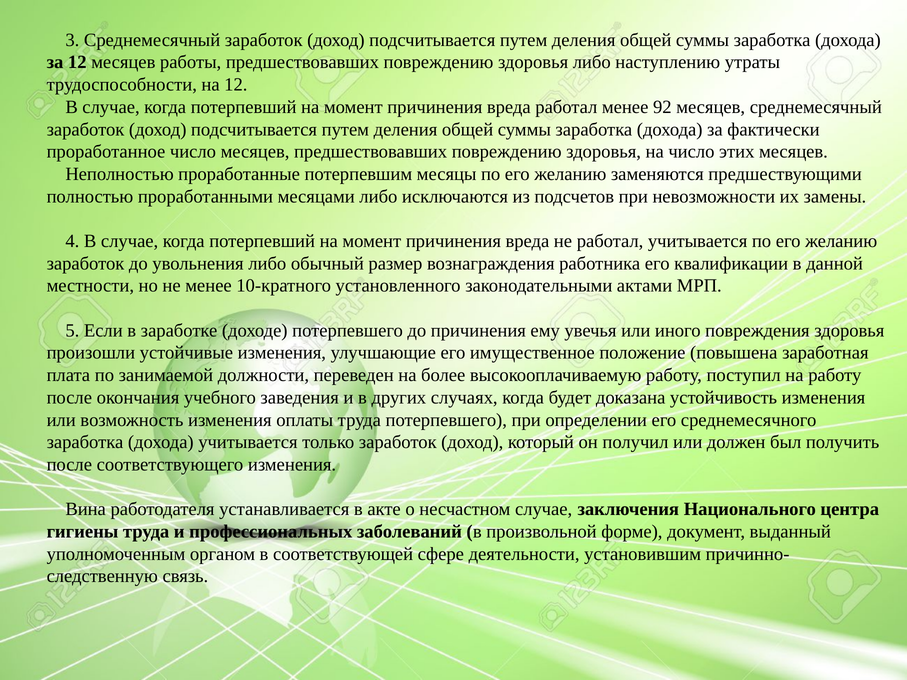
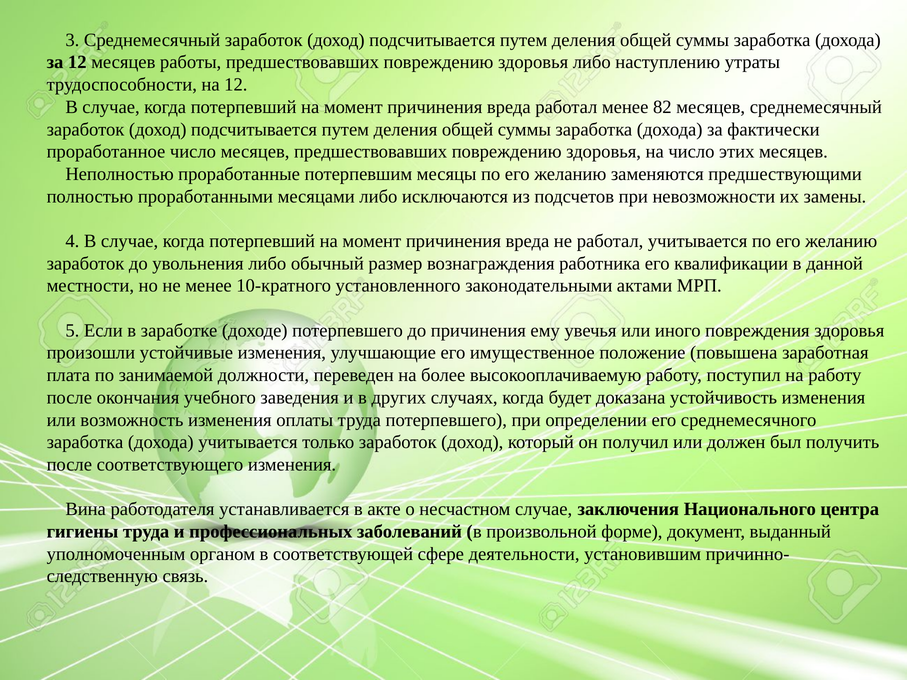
92: 92 -> 82 (662, 107)
